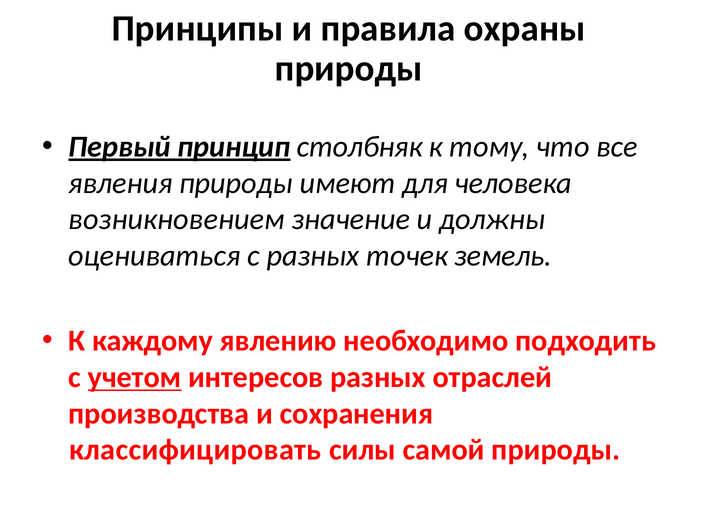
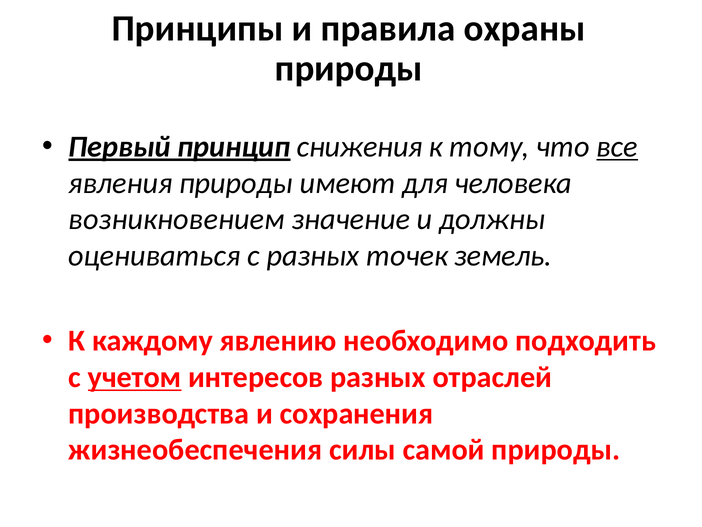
столбняк: столбняк -> снижения (360, 147)
все underline: none -> present (617, 147)
классифицировать: классифицировать -> жизнеобеспечения (195, 449)
